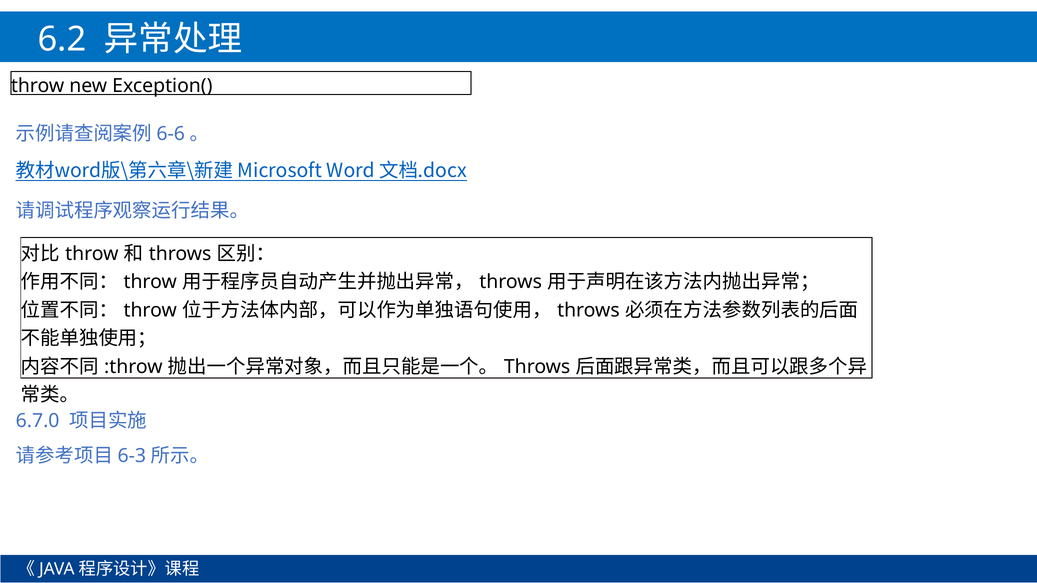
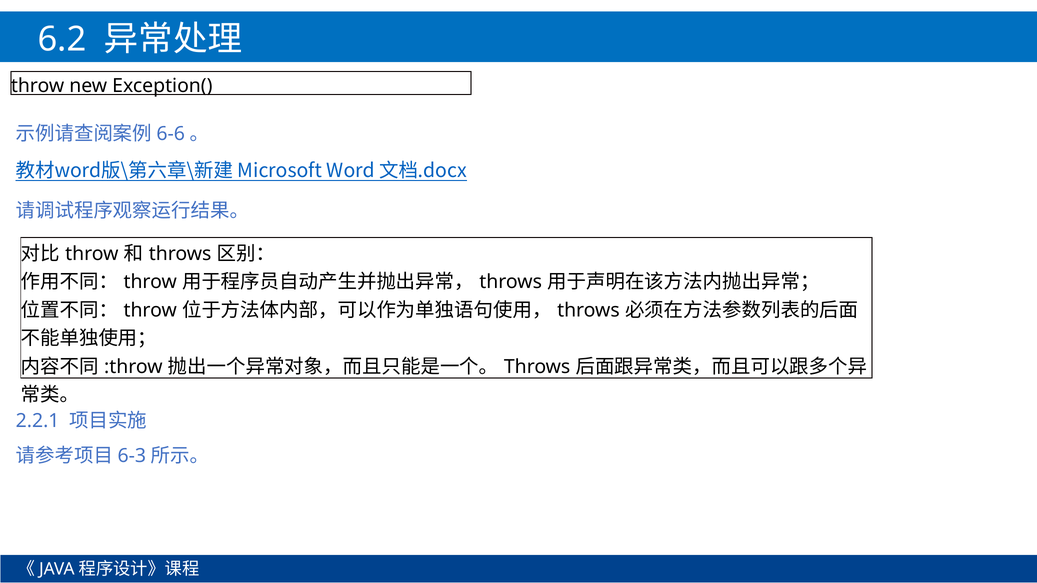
6.7.0: 6.7.0 -> 2.2.1 (38, 421)
